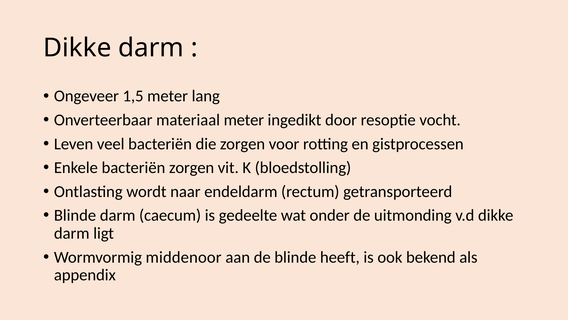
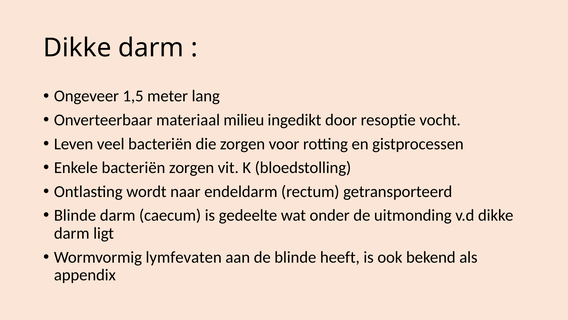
materiaal meter: meter -> milieu (244, 120)
middenoor: middenoor -> lymfevaten (184, 257)
